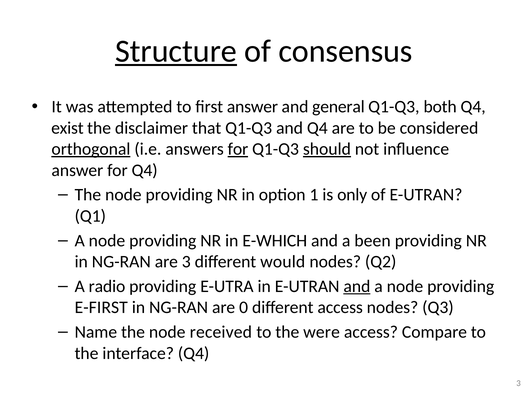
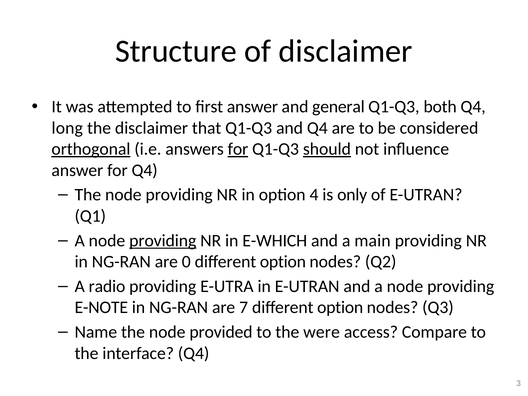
Structure underline: present -> none (176, 51)
of consensus: consensus -> disclaimer (345, 51)
exist: exist -> long (67, 128)
1: 1 -> 4 (314, 195)
providing underline: none -> present (163, 241)
been: been -> main (372, 241)
are 3: 3 -> 0 (186, 262)
would: would -> option (283, 262)
and underline: present -> none (357, 286)
E-FIRST: E-FIRST -> E-NOTE (101, 307)
0: 0 -> 7 (244, 307)
access: access -> option (340, 307)
received: received -> provided (221, 332)
